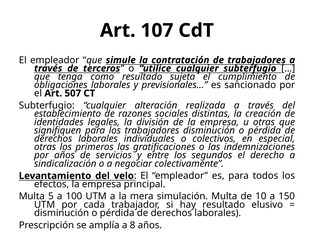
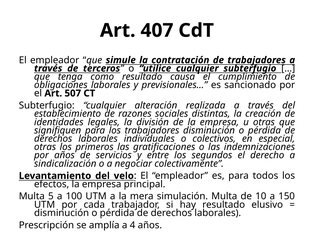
107: 107 -> 407 (157, 30)
sujeta: sujeta -> causa (183, 77)
8: 8 -> 4 (133, 225)
